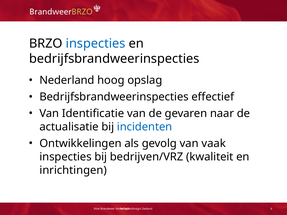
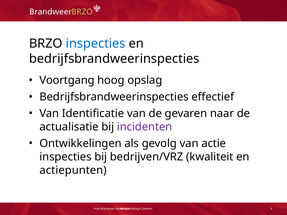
Nederland: Nederland -> Voortgang (67, 80)
incidenten colour: blue -> purple (145, 127)
vaak: vaak -> actie (214, 144)
inrichtingen: inrichtingen -> actiepunten (73, 170)
